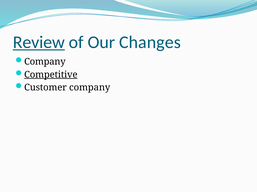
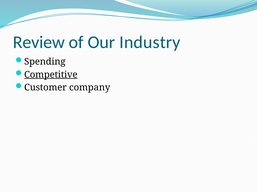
Review underline: present -> none (39, 42)
Changes: Changes -> Industry (150, 42)
Company: Company -> Spending (45, 62)
